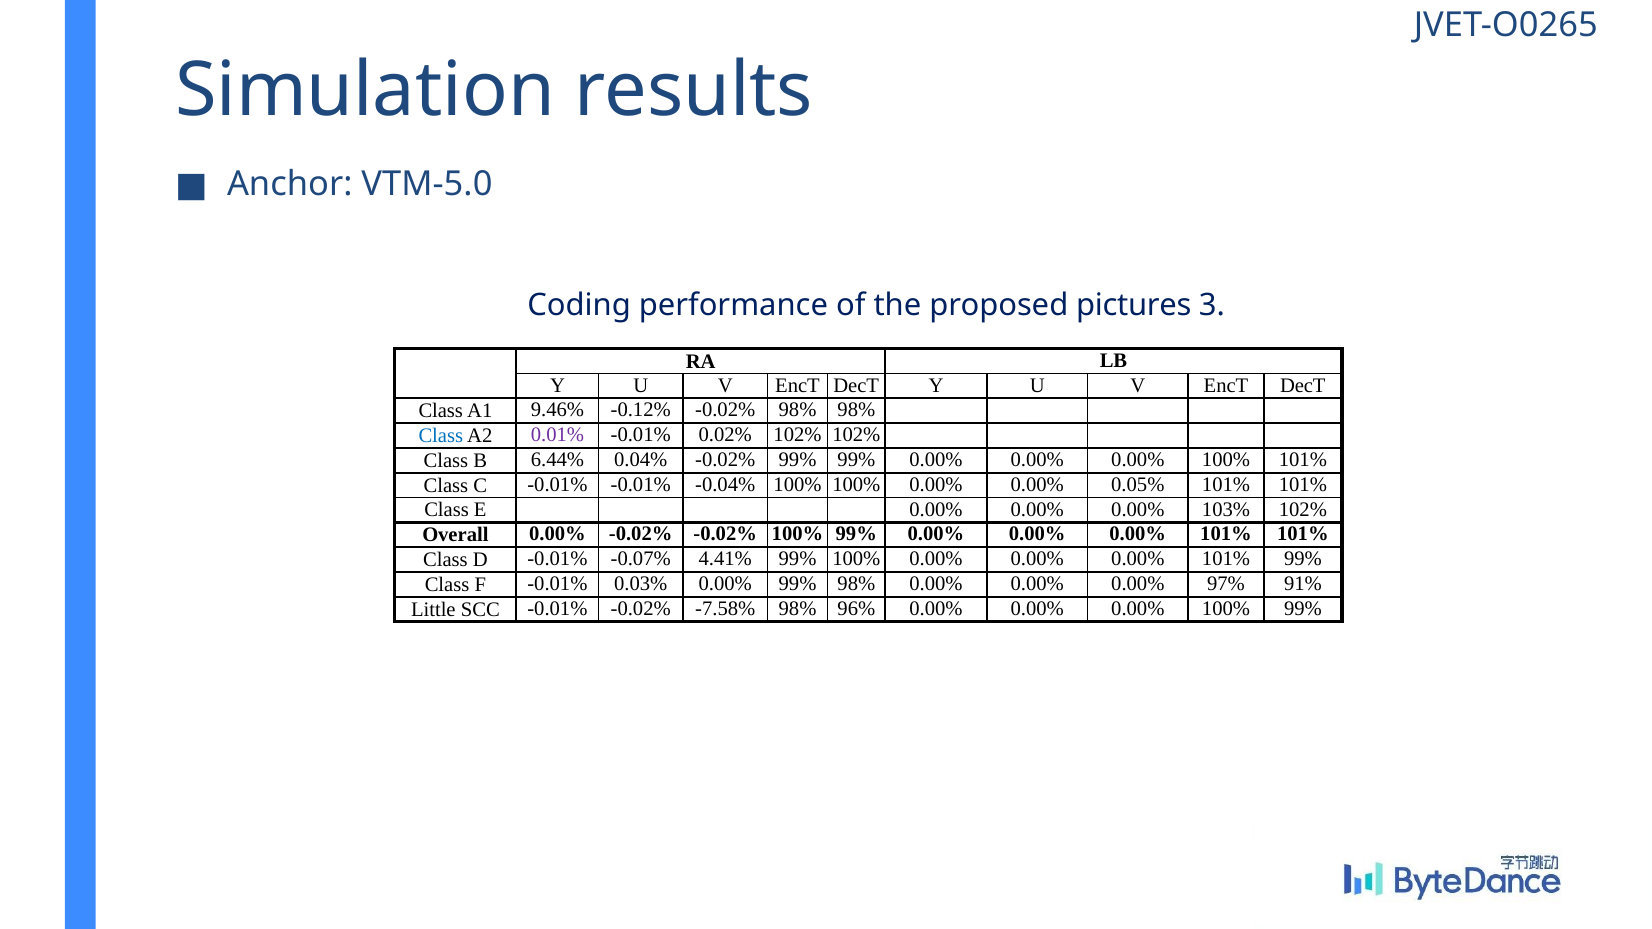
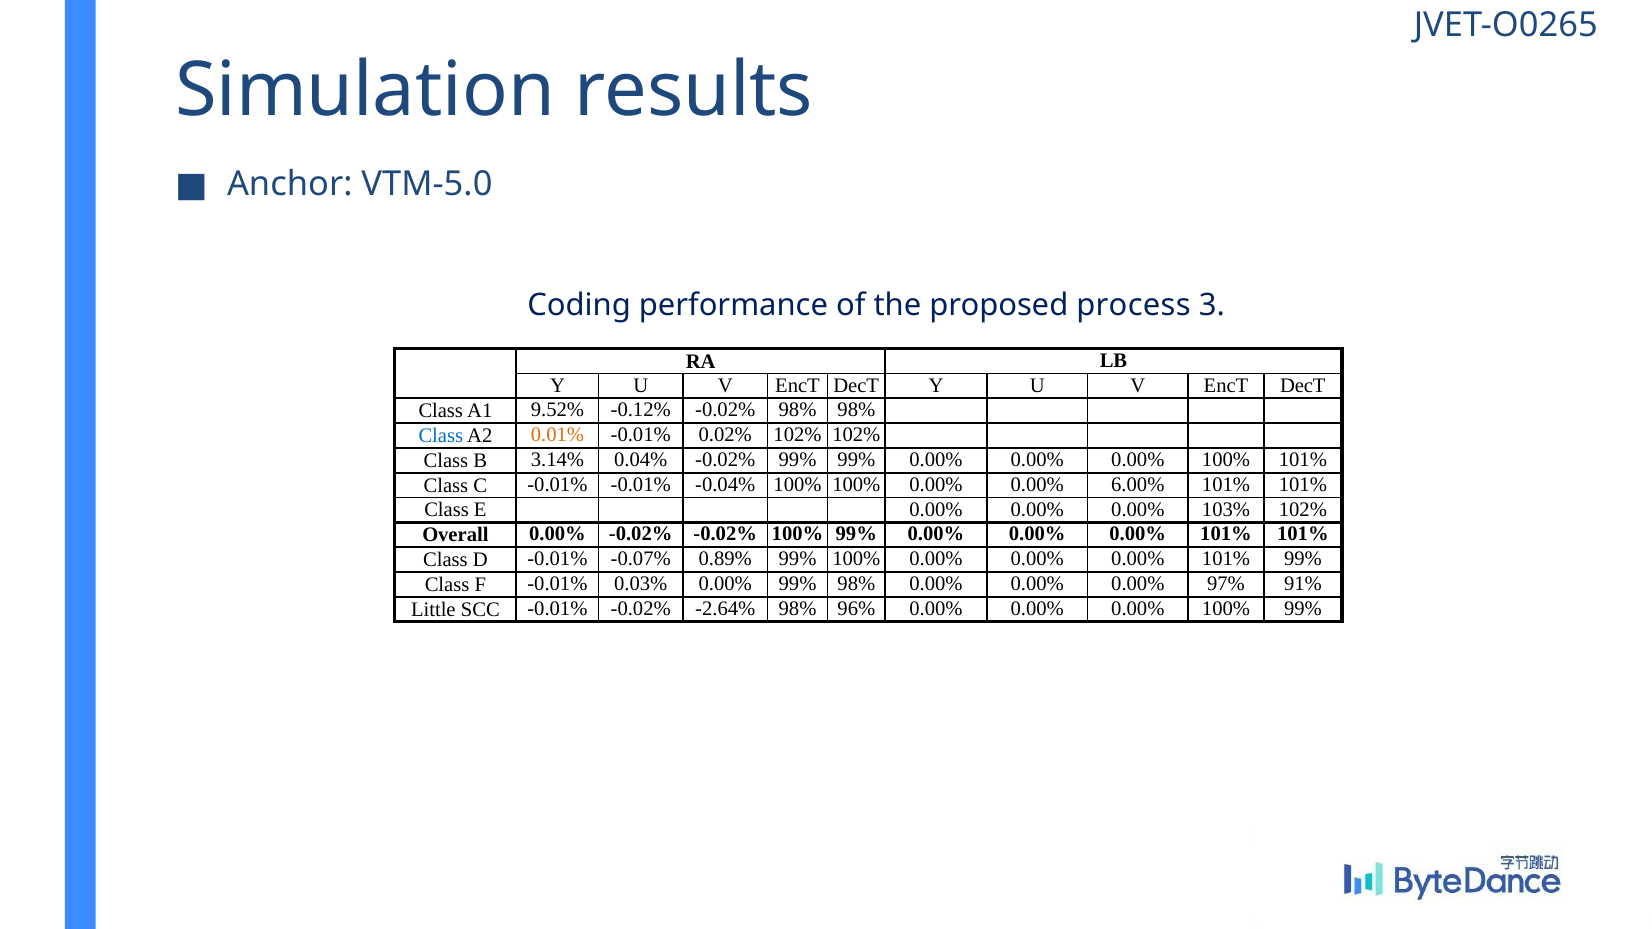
pictures: pictures -> process (1133, 306)
9.46%: 9.46% -> 9.52% (557, 410)
0.01% colour: purple -> orange (557, 435)
6.44%: 6.44% -> 3.14% (557, 460)
0.05%: 0.05% -> 6.00% (1138, 485)
4.41%: 4.41% -> 0.89% (725, 559)
-7.58%: -7.58% -> -2.64% (725, 609)
